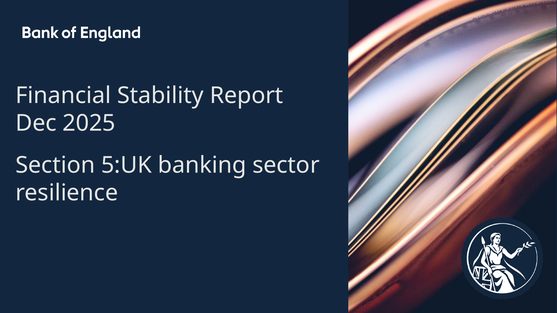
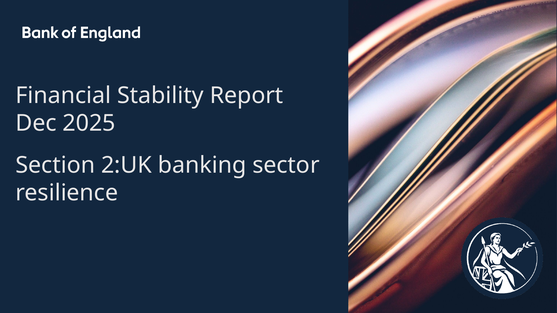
5:UK: 5:UK -> 2:UK (126, 165)
